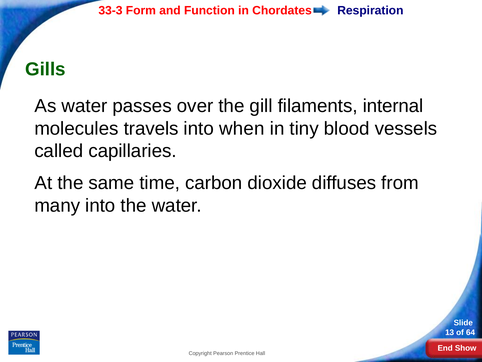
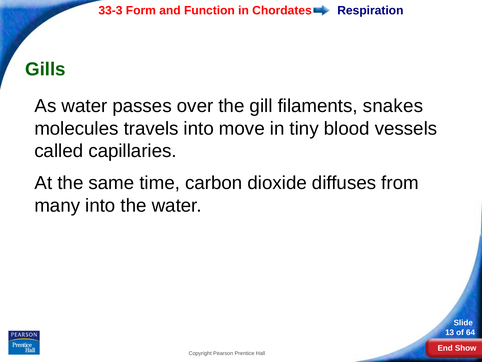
internal: internal -> snakes (393, 106)
when: when -> move (242, 128)
